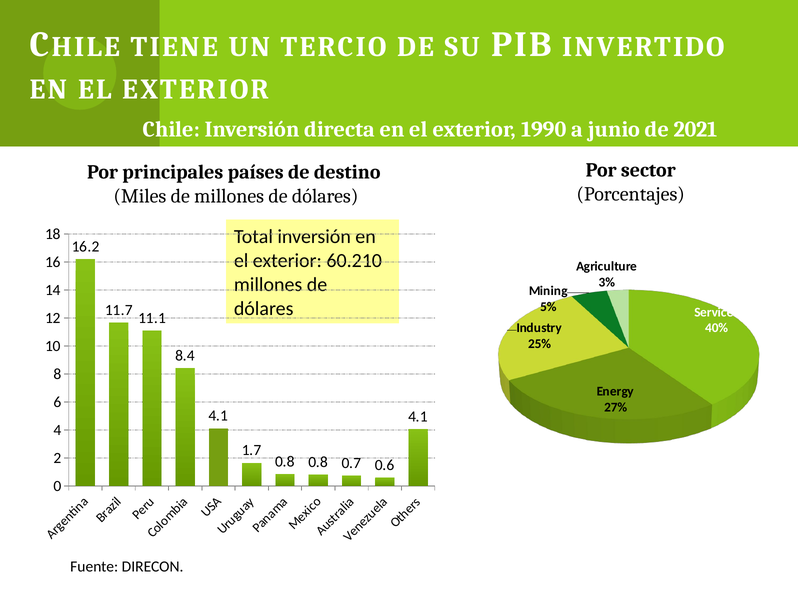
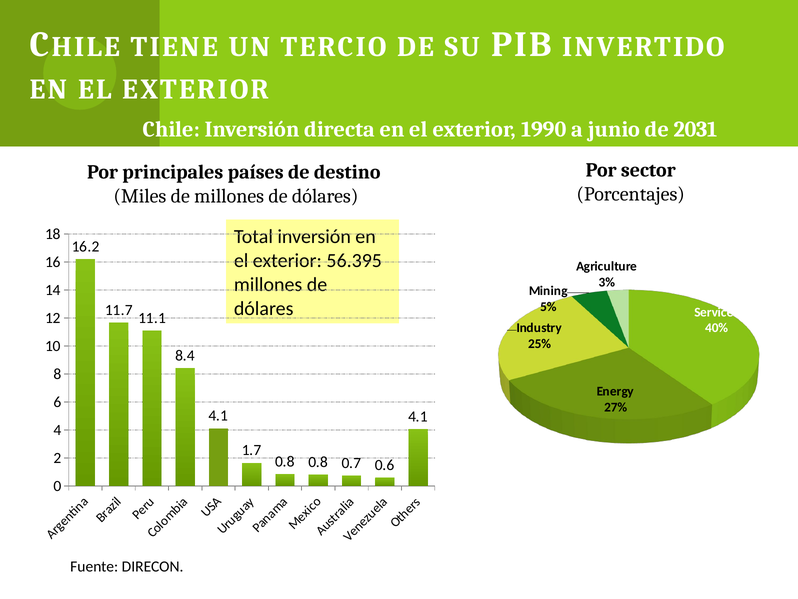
2021: 2021 -> 2031 (696, 130)
60.210: 60.210 -> 56.395 (354, 261)
